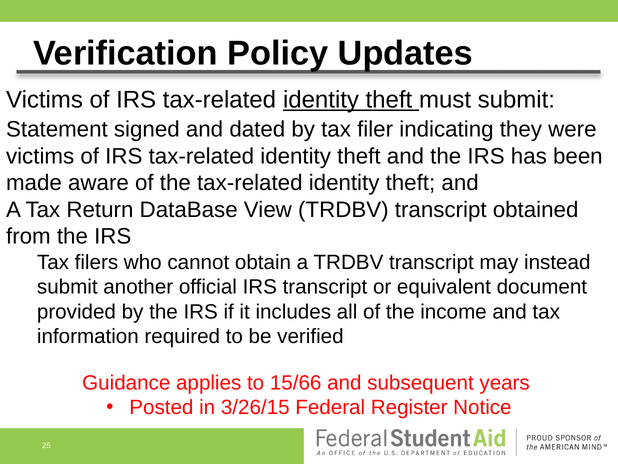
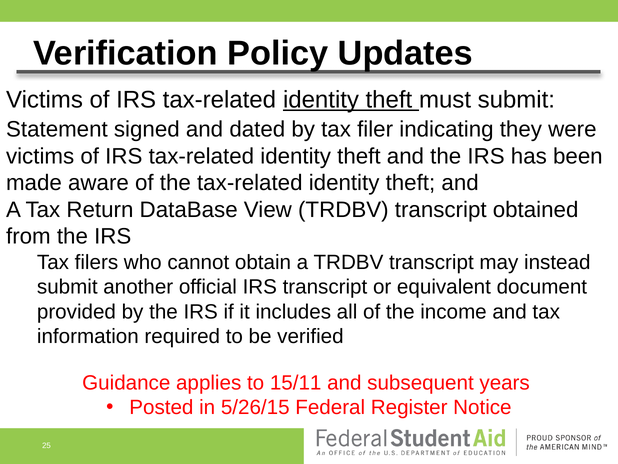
15/66: 15/66 -> 15/11 (296, 382)
3/26/15: 3/26/15 -> 5/26/15 (255, 407)
